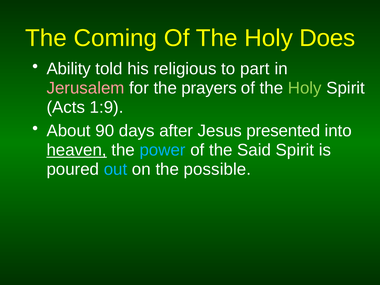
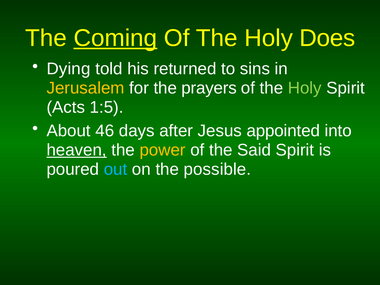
Coming underline: none -> present (115, 38)
Ability: Ability -> Dying (69, 69)
religious: religious -> returned (185, 69)
part: part -> sins (255, 69)
Jerusalem colour: pink -> yellow (86, 88)
1:9: 1:9 -> 1:5 (107, 107)
90: 90 -> 46 (105, 131)
presented: presented -> appointed (283, 131)
power colour: light blue -> yellow (163, 150)
